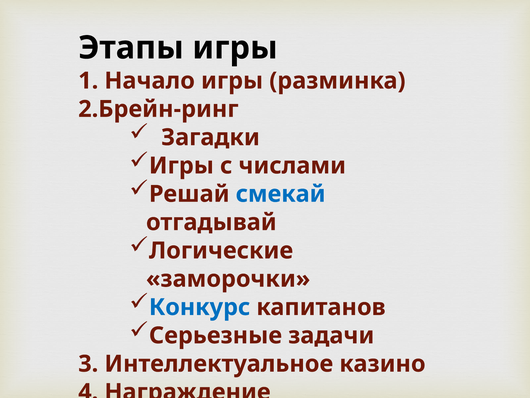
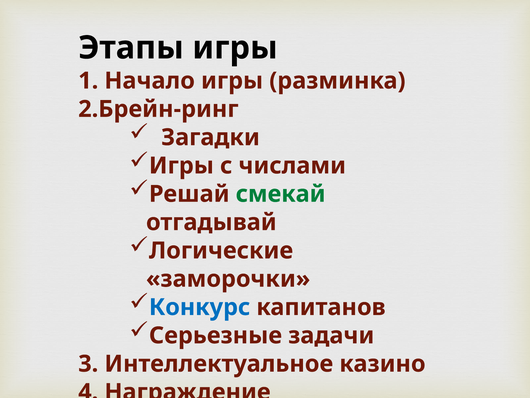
смекай colour: blue -> green (281, 194)
